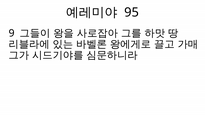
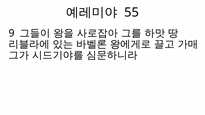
95: 95 -> 55 (132, 12)
